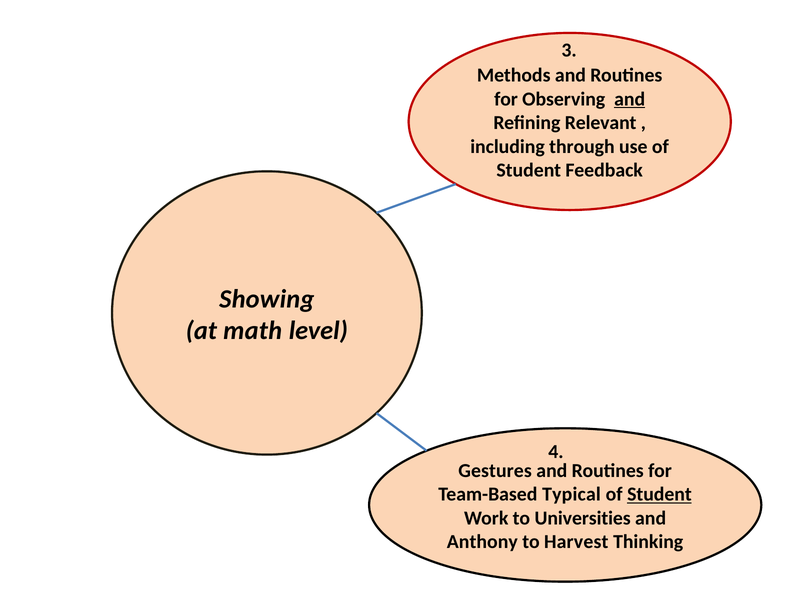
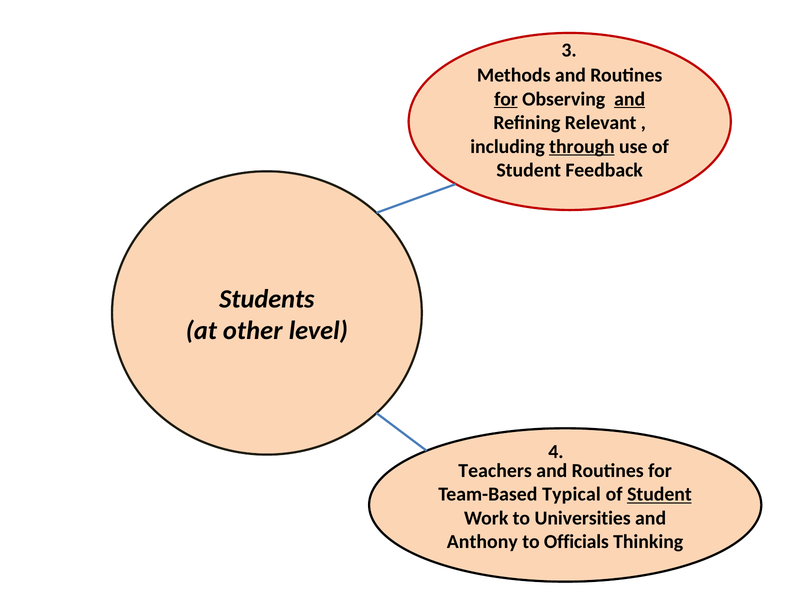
for underline: none -> present (506, 99)
through underline: none -> present (582, 147)
Showing: Showing -> Students (267, 299)
math: math -> other (253, 331)
Gestures: Gestures -> Teachers (495, 471)
Harvest: Harvest -> Officials (576, 542)
